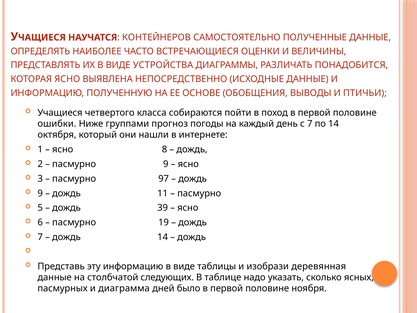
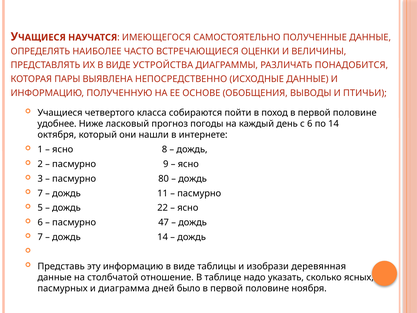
КОНТЕЙНЕРОВ: КОНТЕЙНЕРОВ -> ИМЕЮЩЕГОСЯ (156, 37)
КОТОРАЯ ЯСНО: ЯСНО -> ПАРЫ (67, 79)
ошибки: ошибки -> удобнее (57, 124)
группами: группами -> ласковый (127, 124)
с 7: 7 -> 6 (310, 124)
97: 97 -> 80 (164, 179)
9: 9 -> 7 (40, 193)
39: 39 -> 22 (163, 208)
19: 19 -> 47 (164, 222)
следующих: следующих -> отношение (167, 277)
